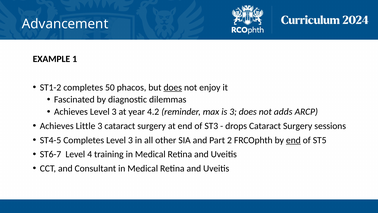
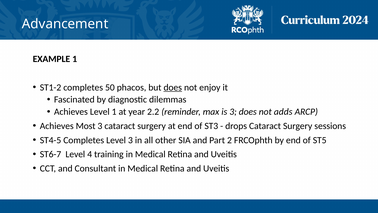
Achieves Level 3: 3 -> 1 (114, 112)
4.2: 4.2 -> 2.2 (153, 112)
Little: Little -> Most (86, 126)
end underline: present -> none (293, 140)
